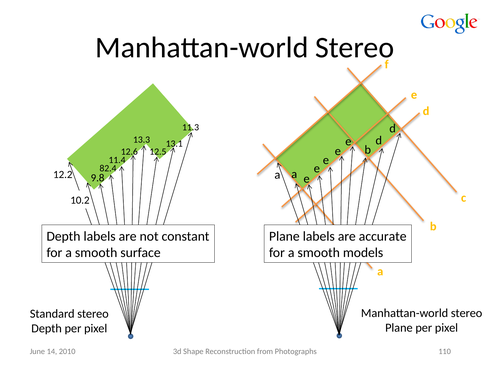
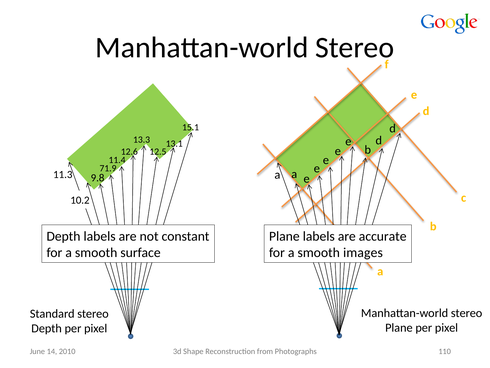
11.3: 11.3 -> 15.1 (191, 127)
82.4: 82.4 -> 71.9 (108, 168)
12.2: 12.2 -> 11.3 (63, 174)
models: models -> images (363, 252)
